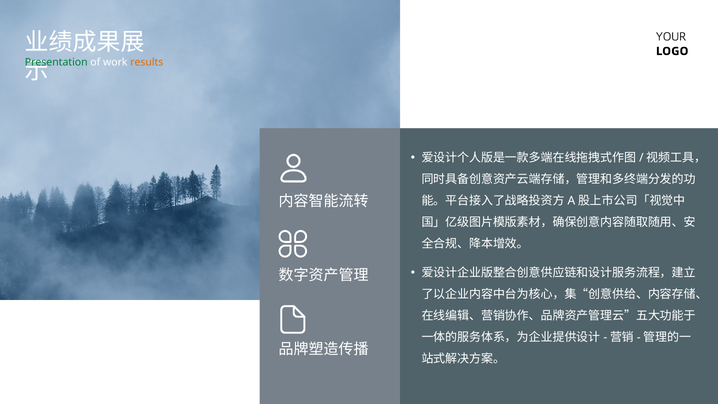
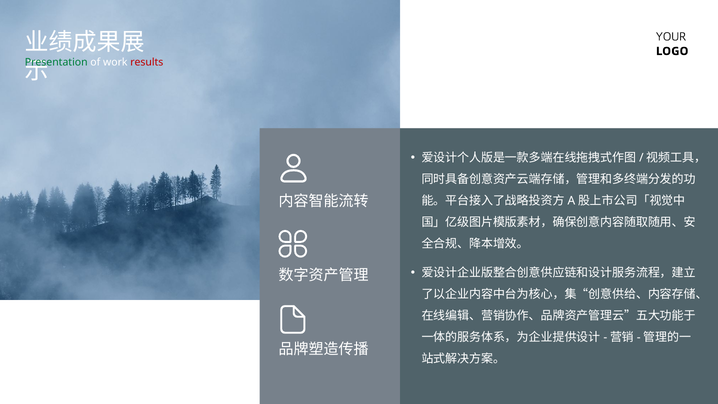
results colour: orange -> red (147, 62)
